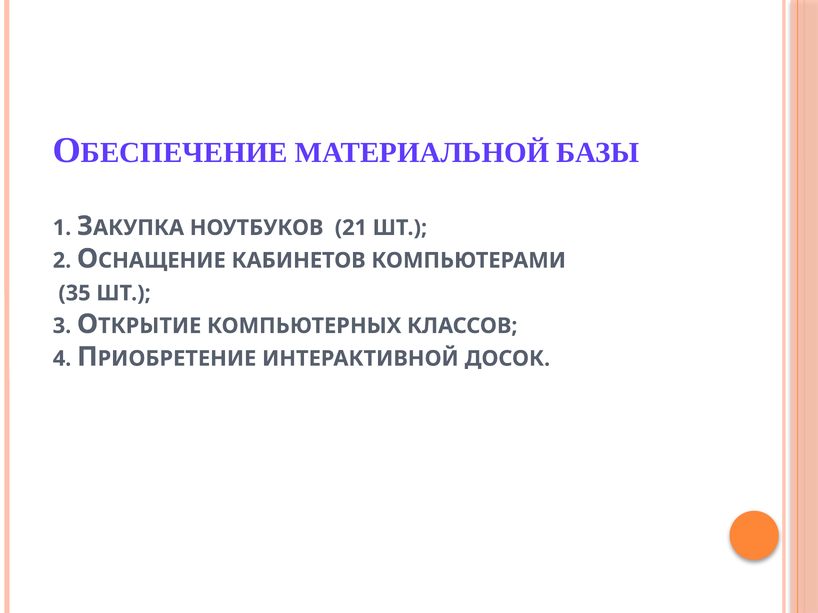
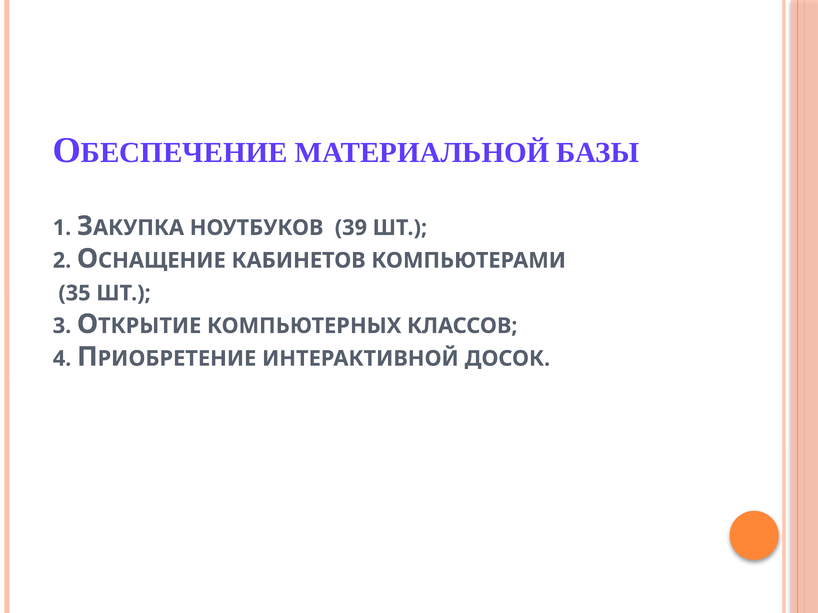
21: 21 -> 39 (351, 228)
